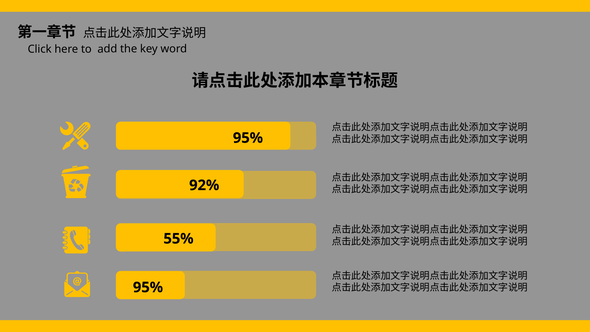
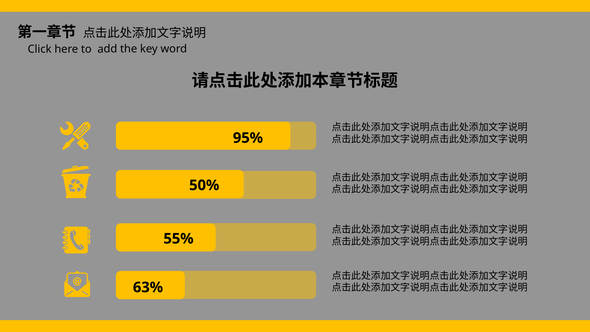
92%: 92% -> 50% (204, 185)
95%: 95% -> 63% (148, 287)
